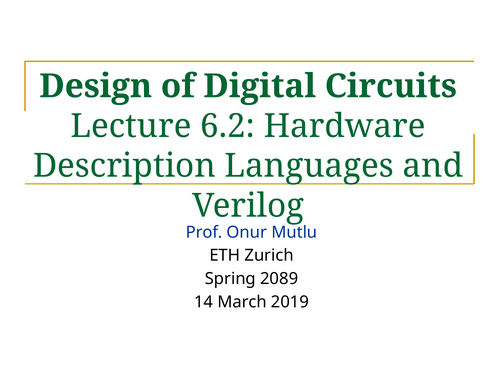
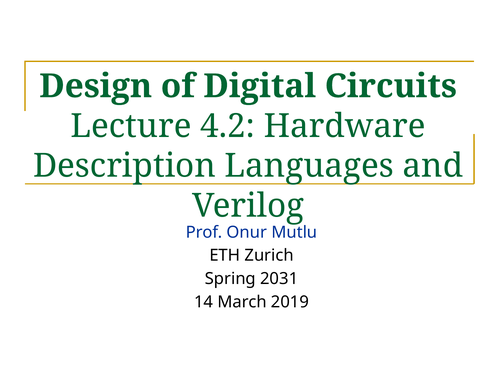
6.2: 6.2 -> 4.2 (228, 126)
2089: 2089 -> 2031 (279, 279)
